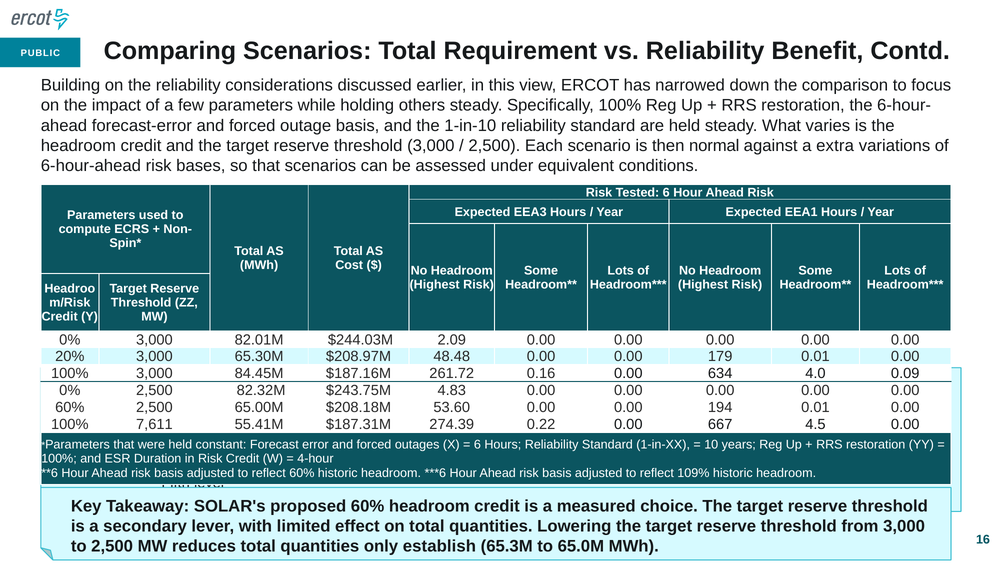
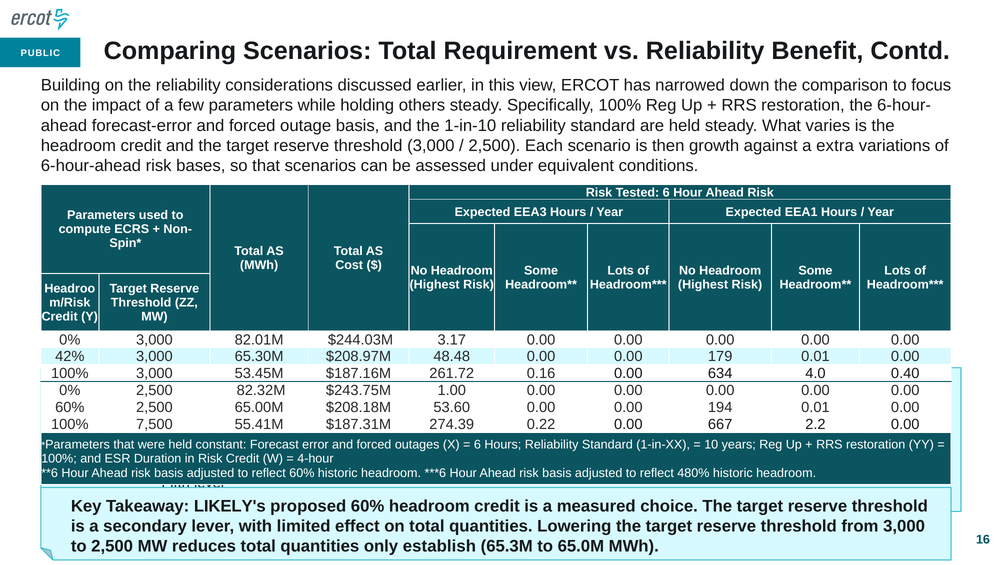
normal: normal -> growth (714, 146)
2.09: 2.09 -> 3.17 (452, 340)
20%: 20% -> 42% (70, 357)
84.45M: 84.45M -> 53.45M (259, 374)
0.09: 0.09 -> 0.40 (905, 374)
4.83: 4.83 -> 1.00 (452, 391)
7,611: 7,611 -> 7,500 (154, 425)
4.5: 4.5 -> 2.2 (815, 425)
109%: 109% -> 480% (693, 473)
SOLAR's: SOLAR's -> LIKELY's (230, 506)
